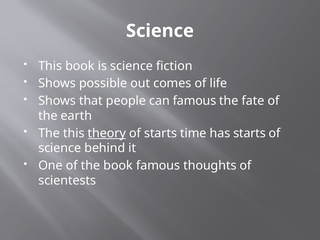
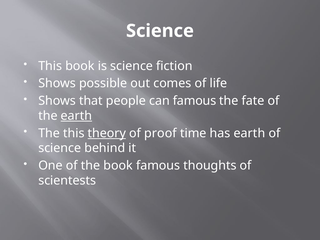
earth underline: none -> present (76, 116)
of starts: starts -> proof (160, 133)
has starts: starts -> earth (249, 133)
